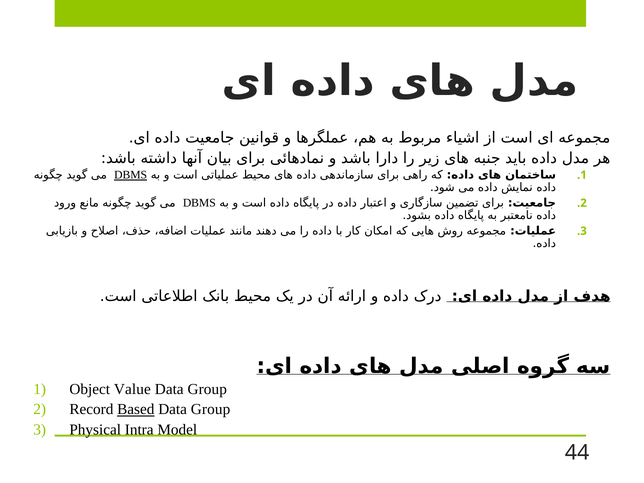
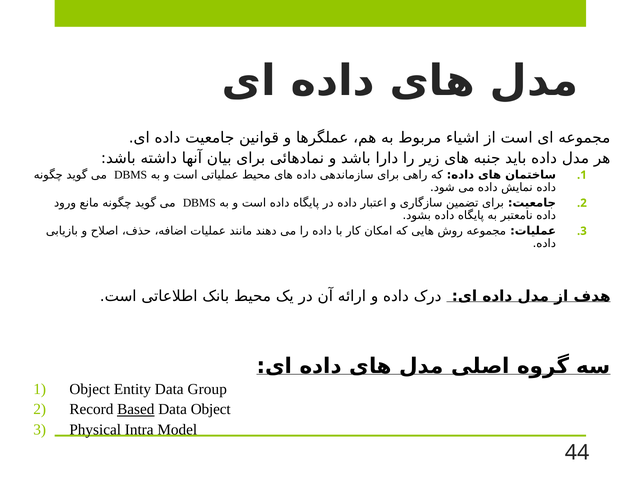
DBMS underline: present -> none (131, 175)
Value: Value -> Entity (132, 389)
Group: Group -> Object (211, 409)
